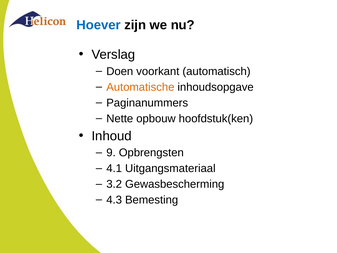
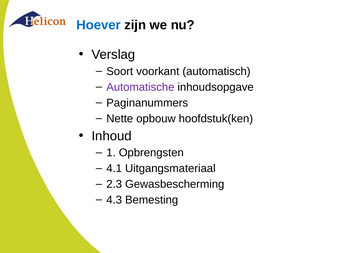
Doen: Doen -> Soort (120, 71)
Automatische colour: orange -> purple (140, 87)
9: 9 -> 1 (111, 153)
3.2: 3.2 -> 2.3 (114, 184)
